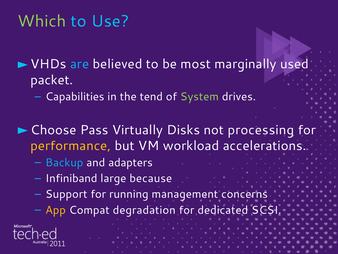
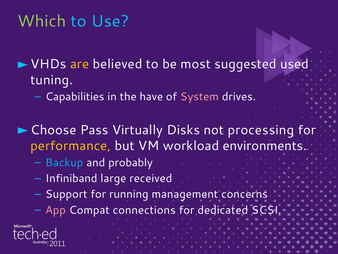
are colour: light blue -> yellow (80, 64)
marginally: marginally -> suggested (245, 64)
packet: packet -> tuning (52, 80)
tend: tend -> have (151, 97)
System colour: light green -> pink (199, 97)
accelerations: accelerations -> environments (265, 146)
adapters: adapters -> probably (131, 162)
because: because -> received (151, 178)
App colour: yellow -> pink (56, 210)
degradation: degradation -> connections (144, 210)
